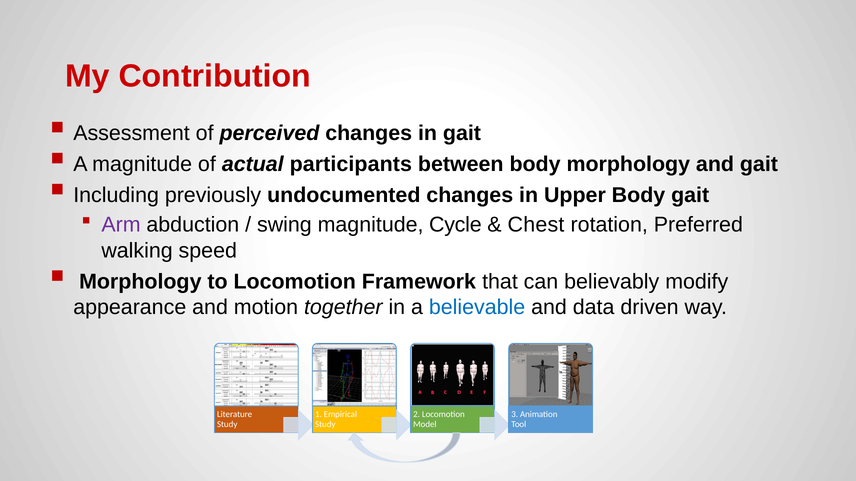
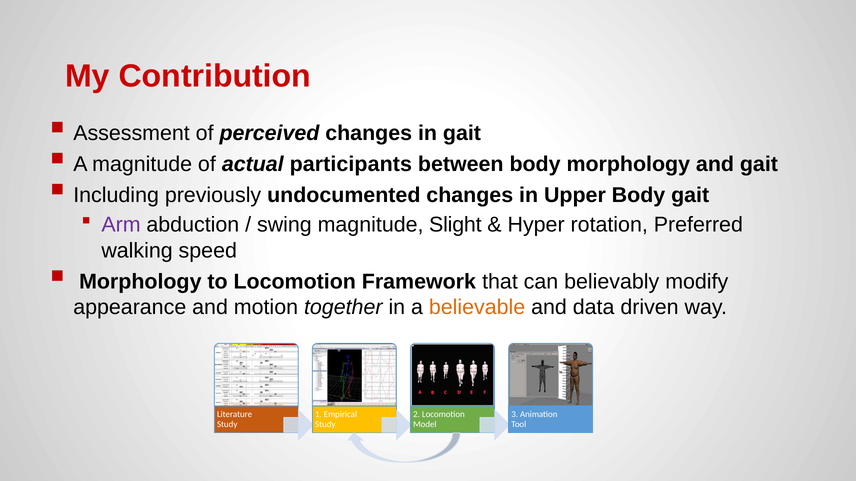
Cycle: Cycle -> Slight (455, 225)
Chest: Chest -> Hyper (536, 225)
believable colour: blue -> orange (477, 308)
